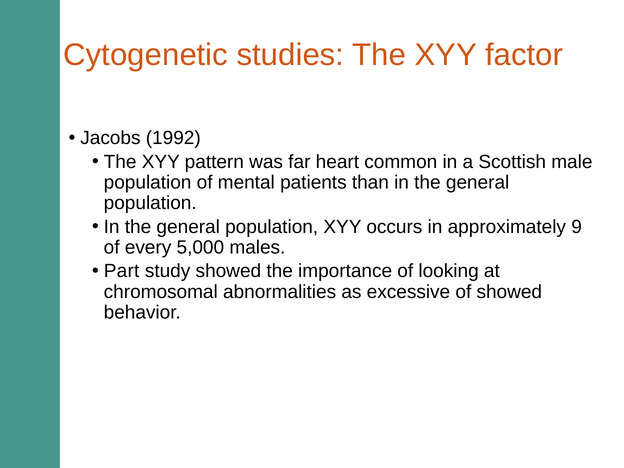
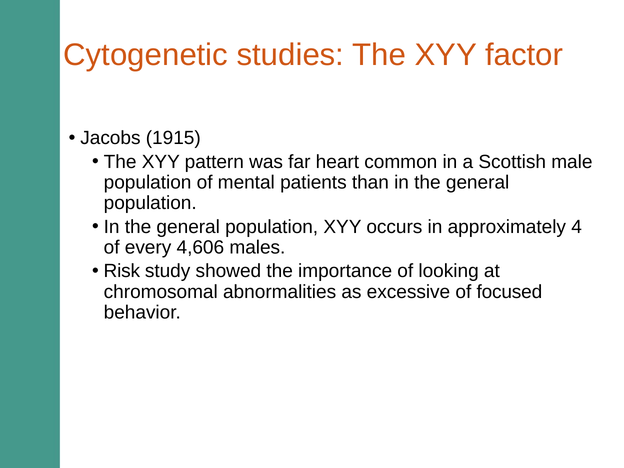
1992: 1992 -> 1915 (173, 138)
9: 9 -> 4 (577, 227)
5,000: 5,000 -> 4,606 (200, 247)
Part: Part -> Risk (122, 271)
of showed: showed -> focused (509, 292)
